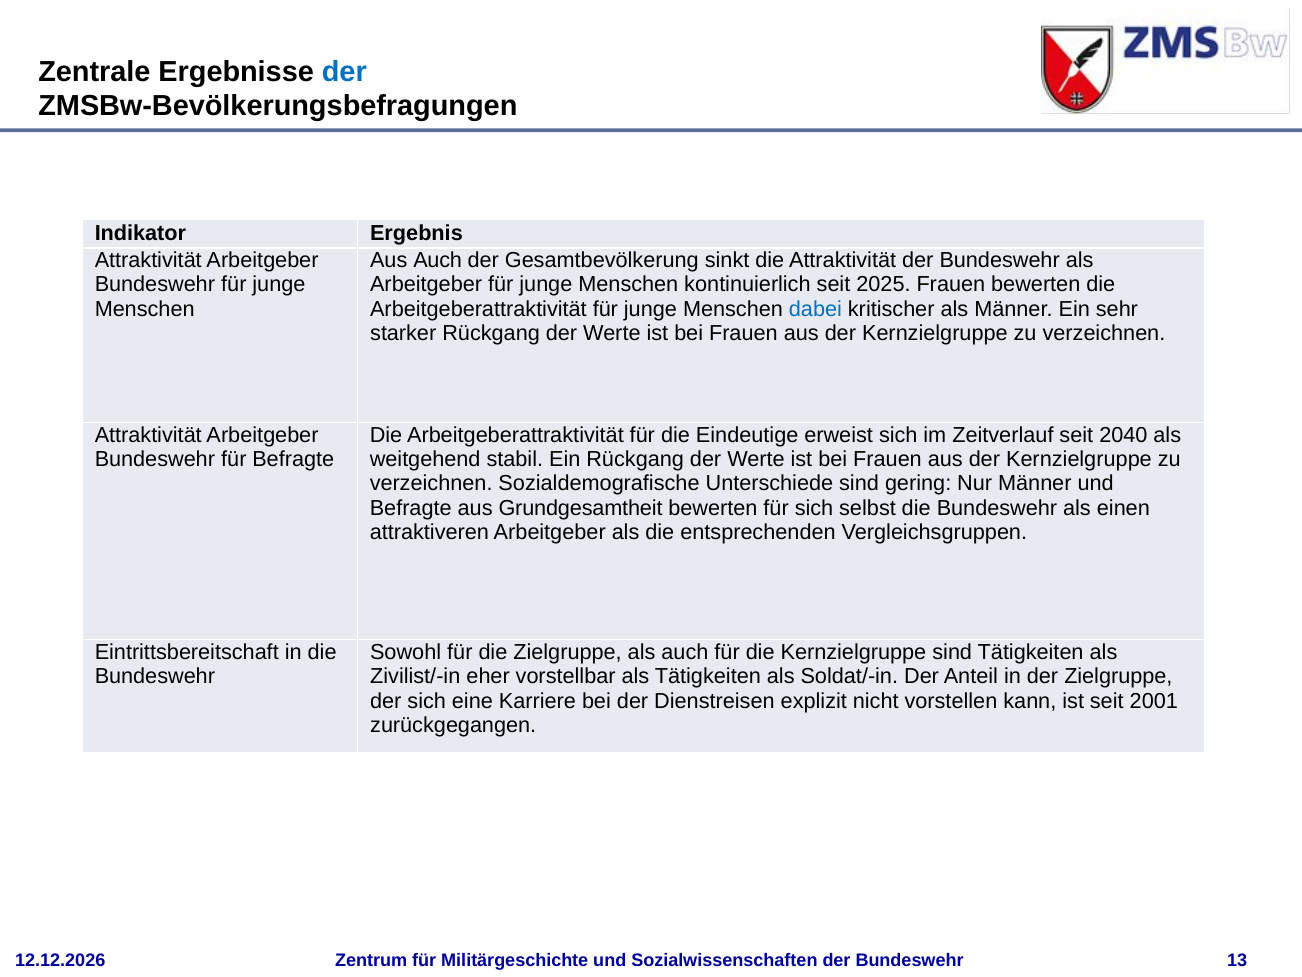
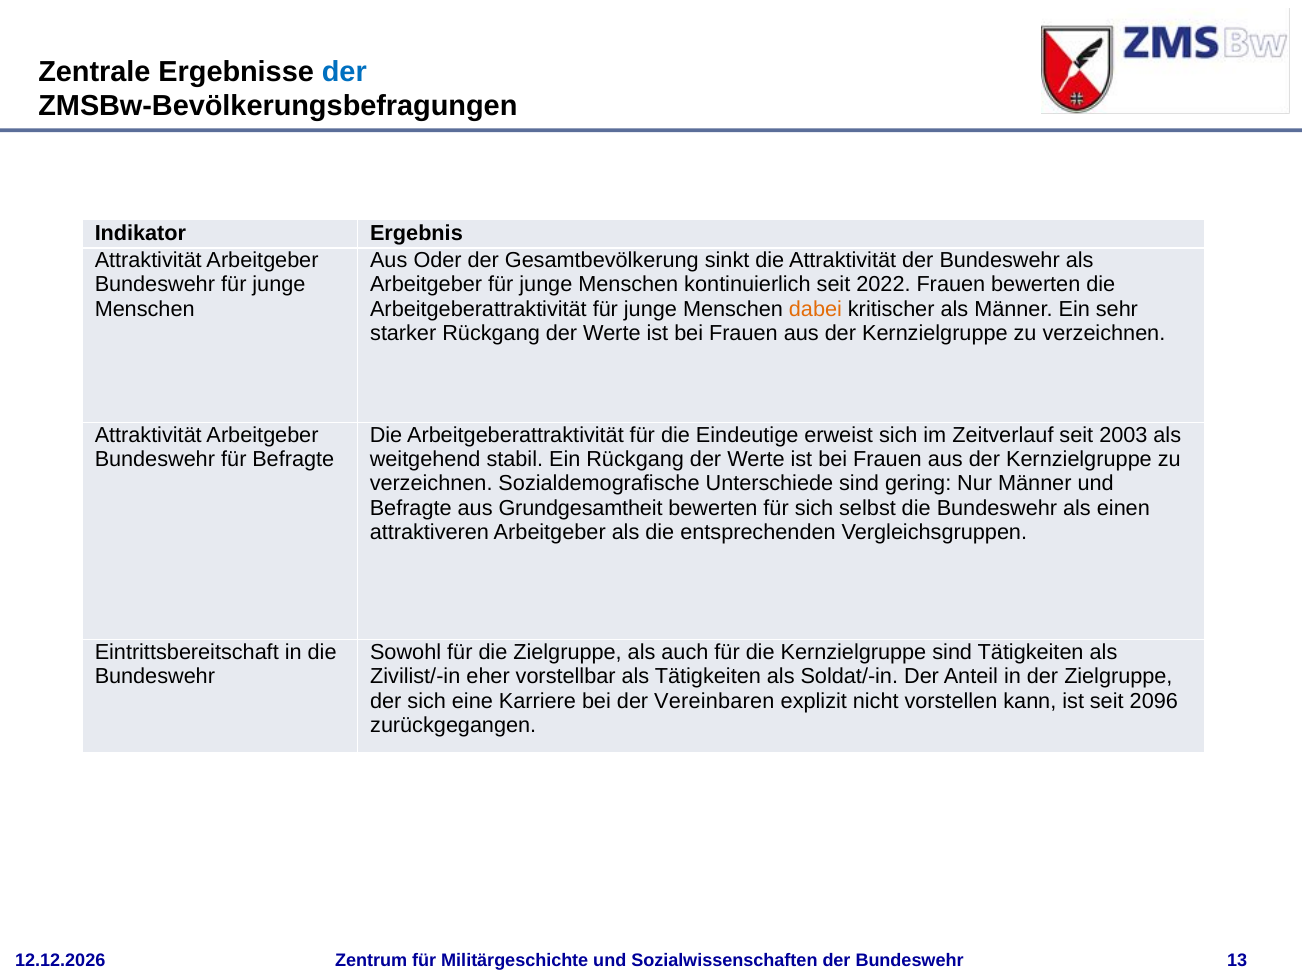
Aus Auch: Auch -> Oder (438, 260)
2025: 2025 -> 2022 (883, 285)
dabei colour: blue -> orange (815, 309)
2040: 2040 -> 2003 (1123, 435)
Dienstreisen: Dienstreisen -> Vereinbaren (714, 700)
2001: 2001 -> 2096 (1154, 700)
